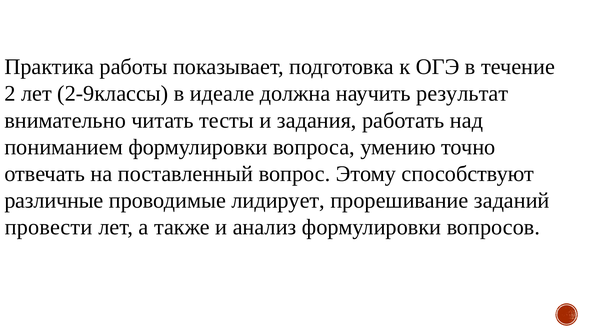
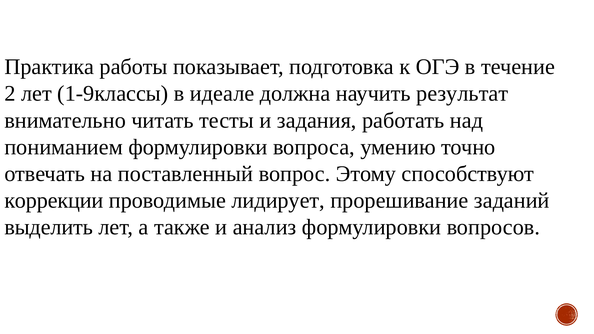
2-9классы: 2-9классы -> 1-9классы (113, 94)
различные: различные -> коррекции (54, 201)
провести: провести -> выделить (49, 227)
